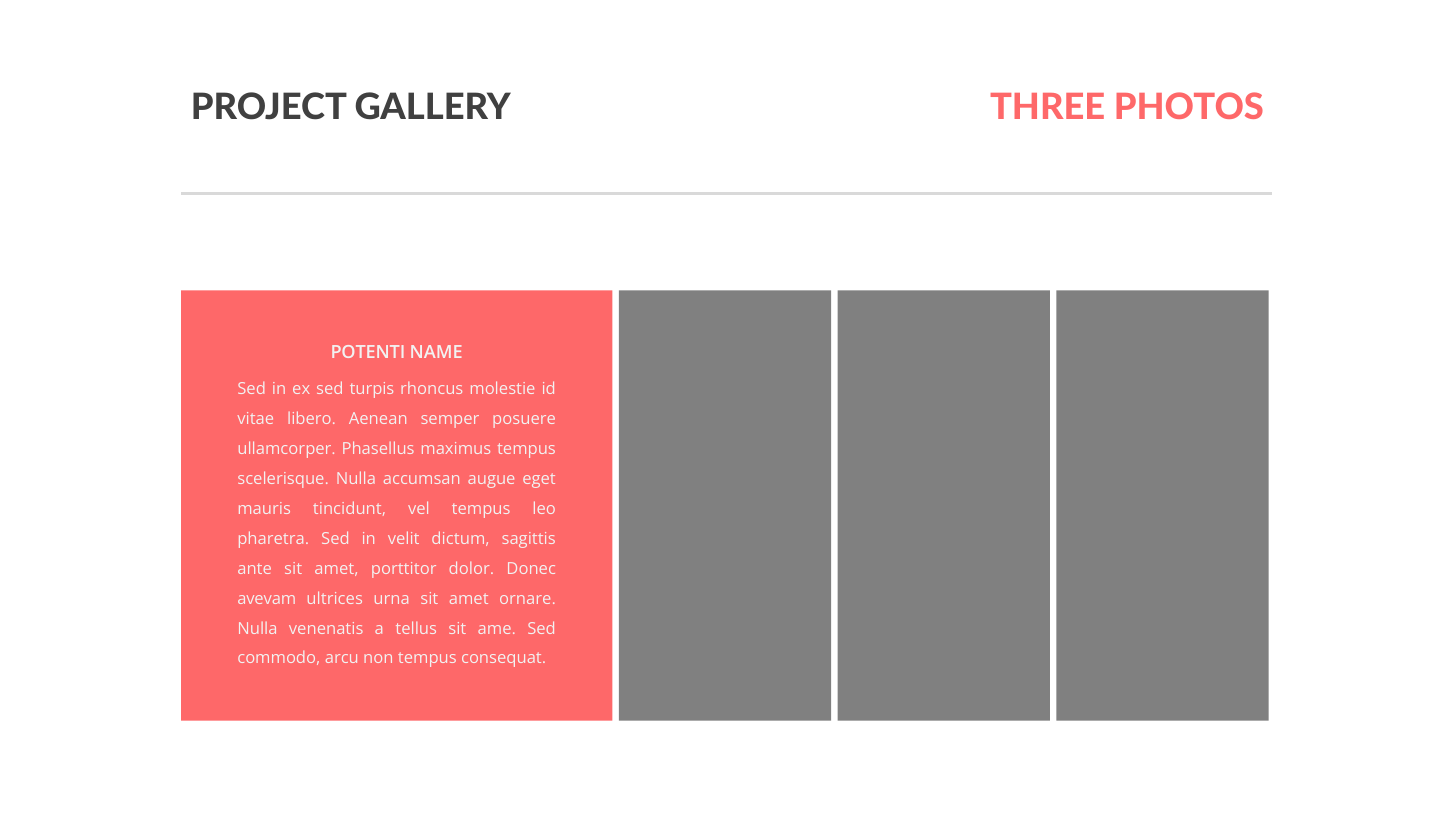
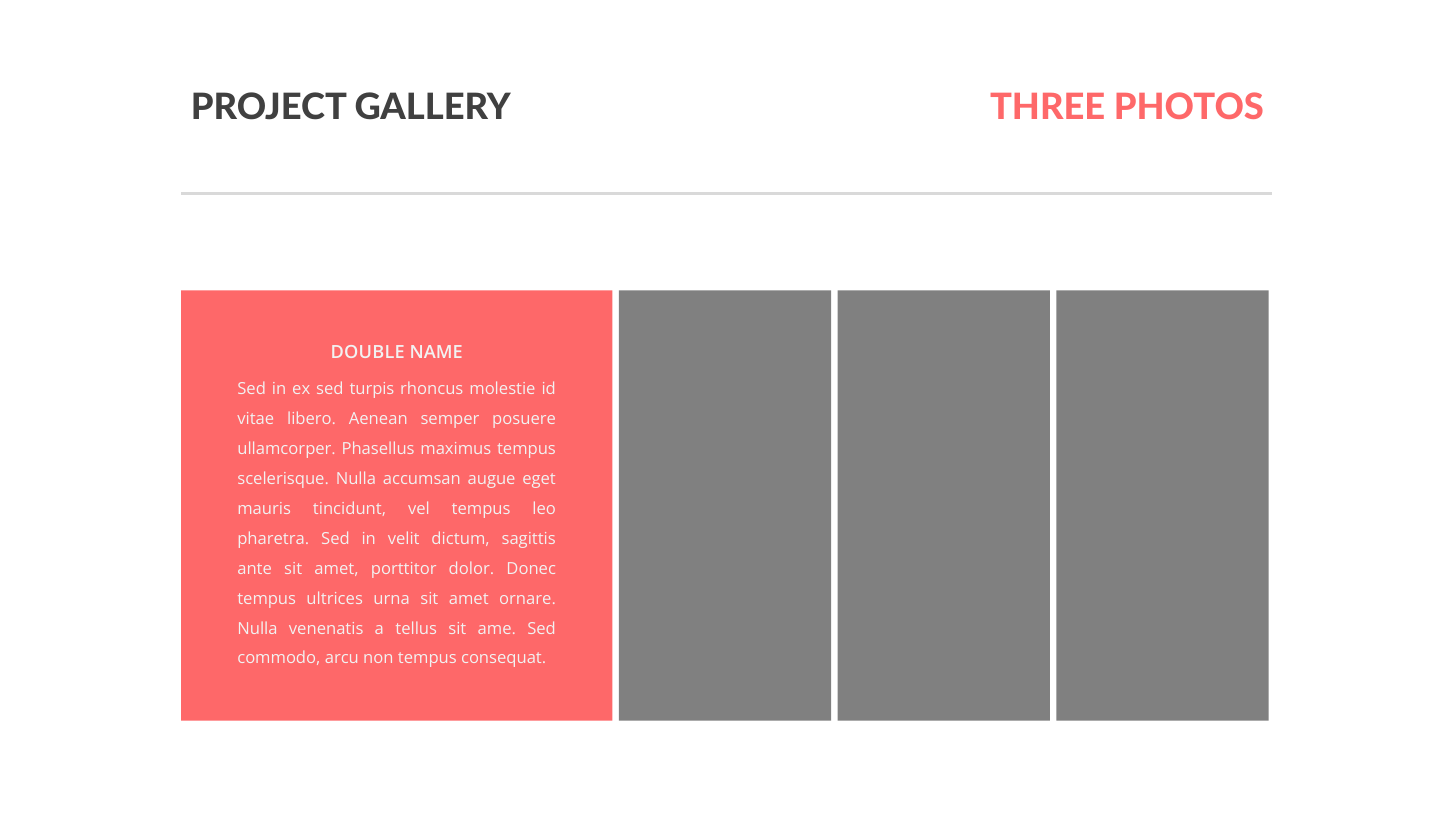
POTENTI: POTENTI -> DOUBLE (368, 353)
avevam: avevam -> tempus (267, 599)
